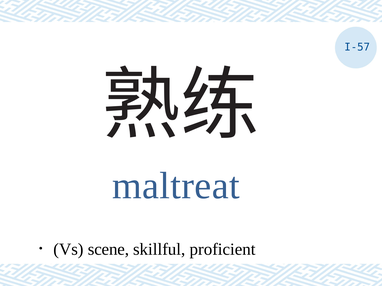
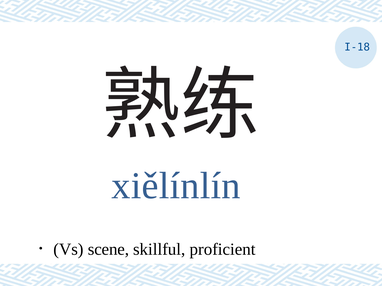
I-57: I-57 -> I-18 (357, 47)
maltreat: maltreat -> xiělínlín (176, 186)
